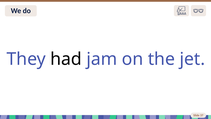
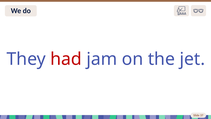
had colour: black -> red (66, 59)
